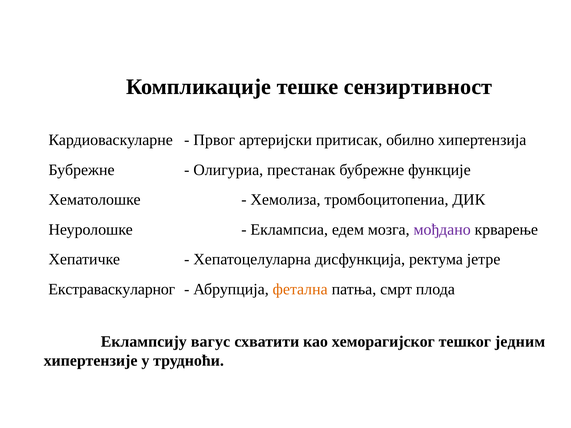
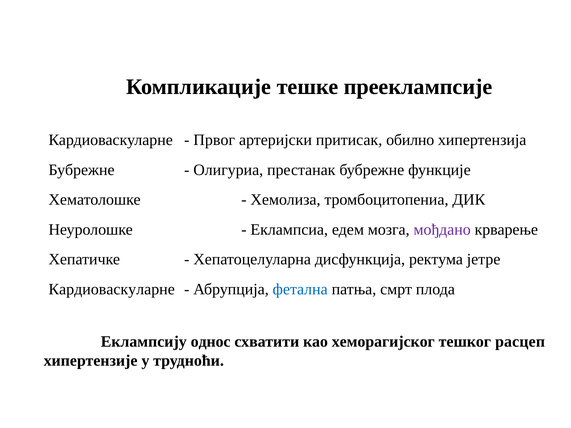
сензиртивност: сензиртивност -> преeклампсије (418, 87)
Екстраваскуларног: Екстраваскуларног -> Кардиоваскуларне (112, 289)
фетална colour: orange -> blue (300, 289)
вагус: вагус -> однос (211, 342)
једним: једним -> расцеп (520, 342)
